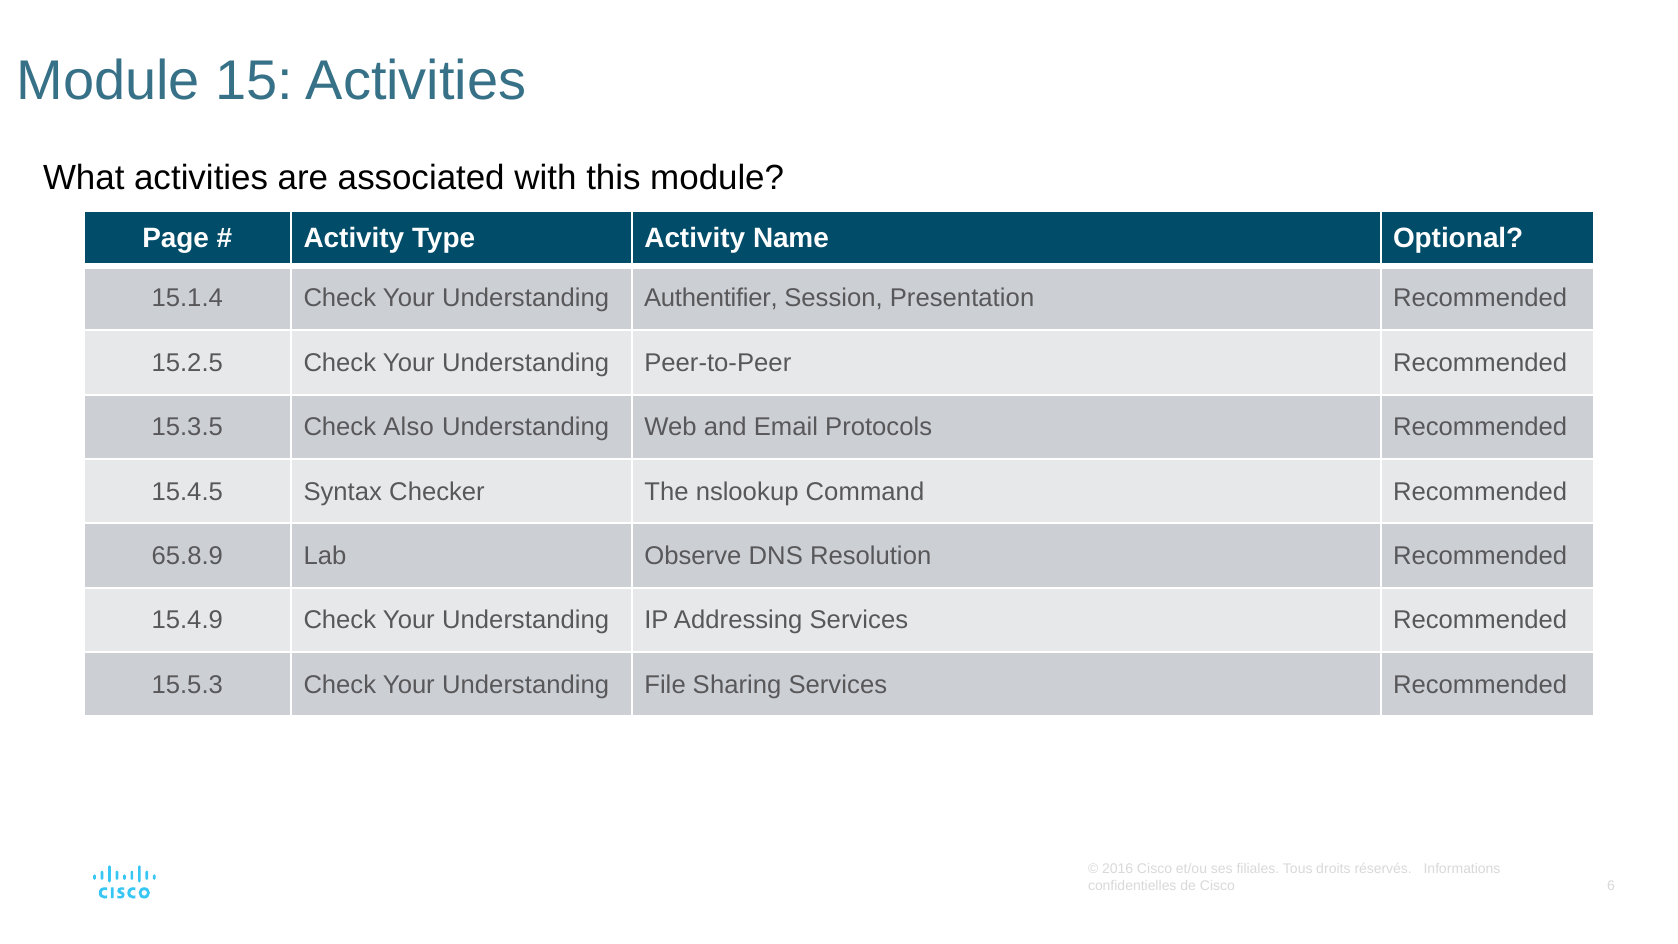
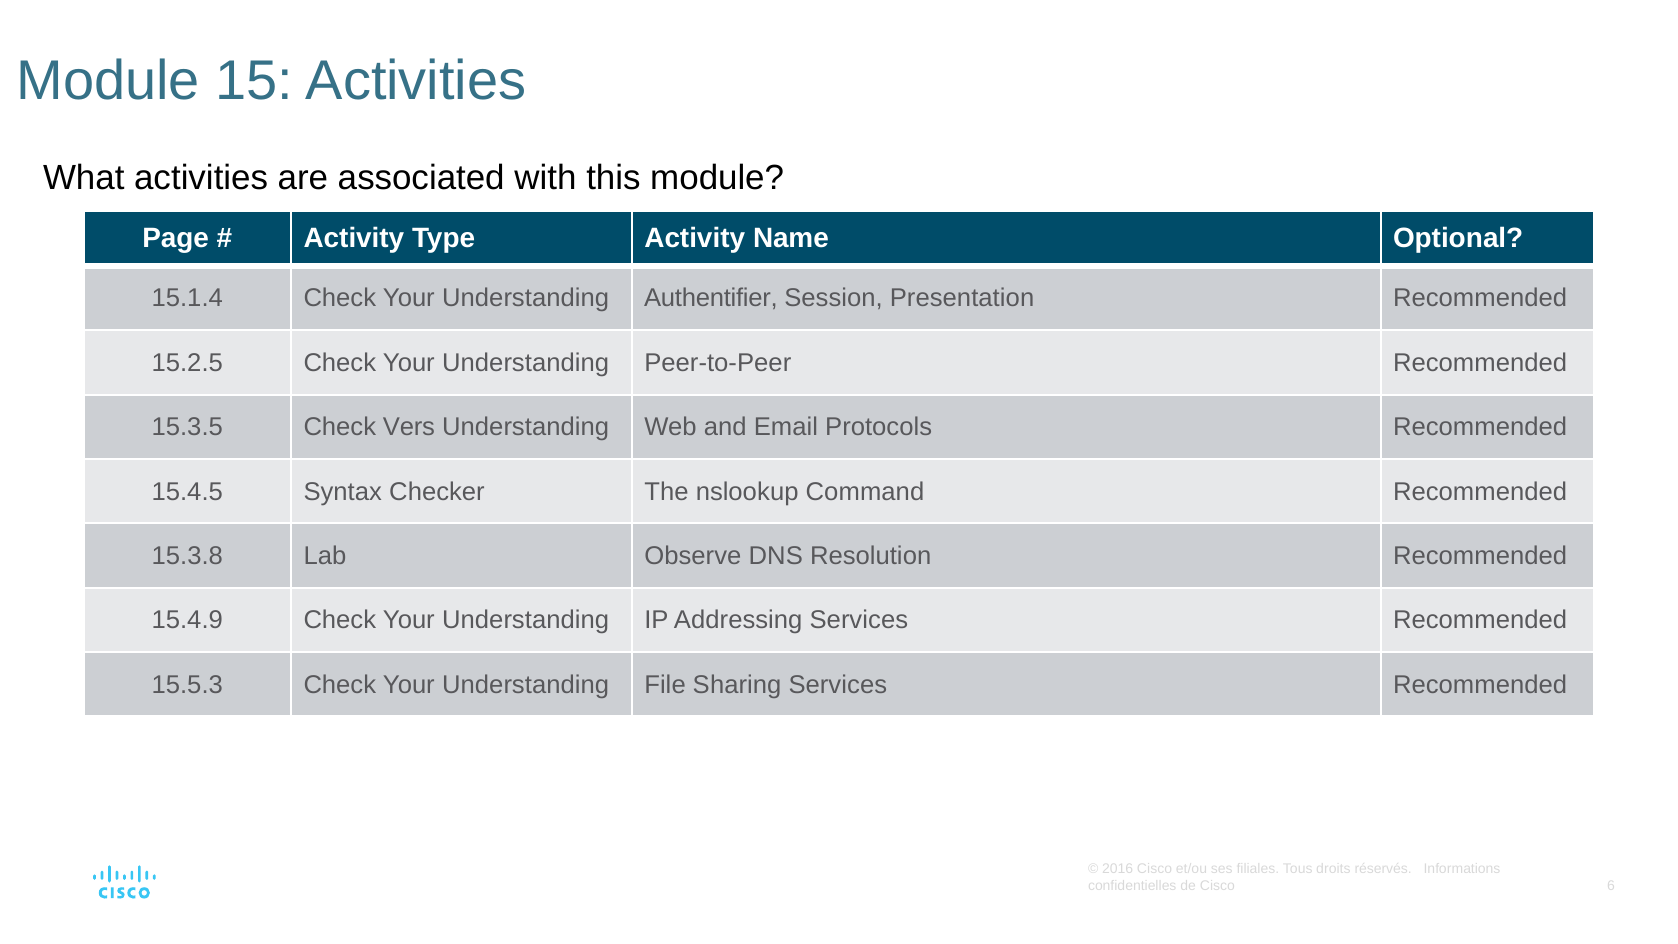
Also: Also -> Vers (409, 427)
65.8.9: 65.8.9 -> 15.3.8 (187, 556)
